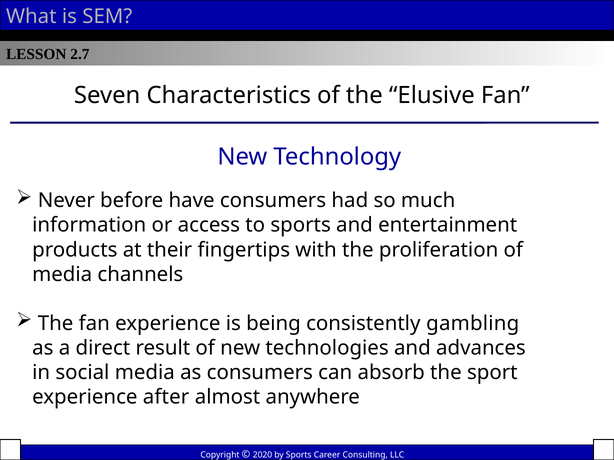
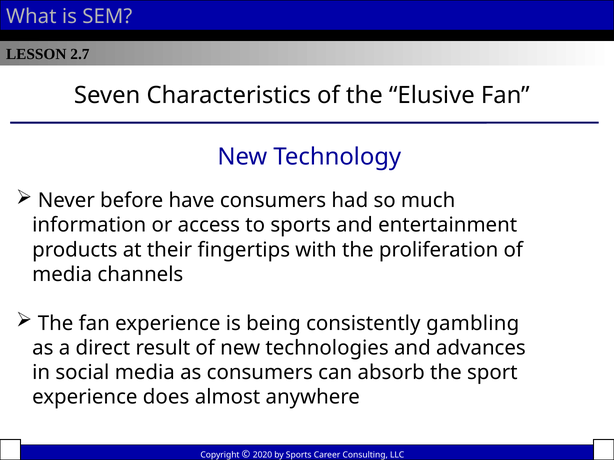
after: after -> does (166, 397)
